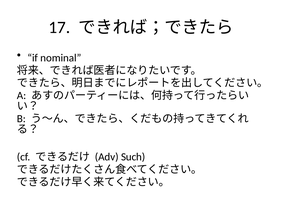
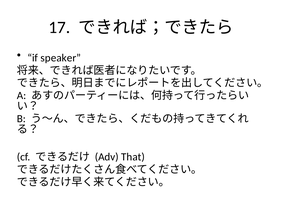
nominal: nominal -> speaker (61, 58)
Such: Such -> That (133, 157)
